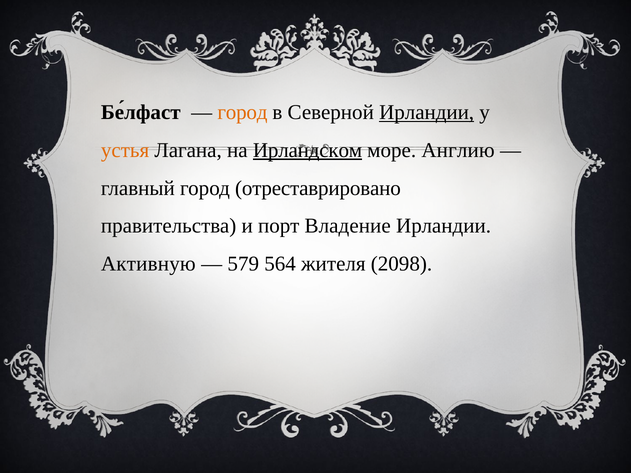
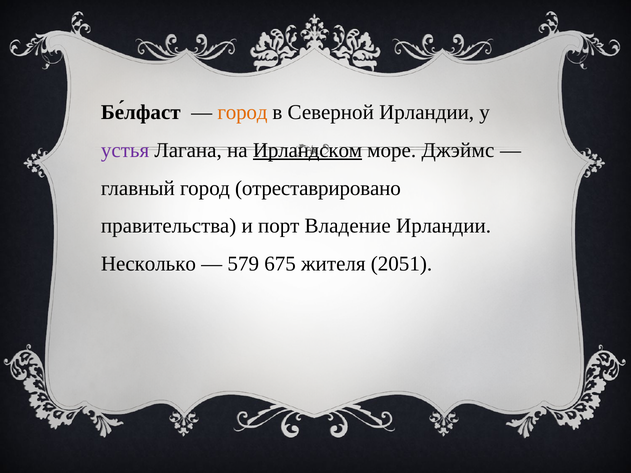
Ирландии underline: present -> none (427, 112)
устья colour: orange -> purple (125, 150)
Англию: Англию -> Джэймс (458, 150)
Активную: Активную -> Несколько (148, 264)
564: 564 -> 675 (280, 264)
2098: 2098 -> 2051 (401, 264)
